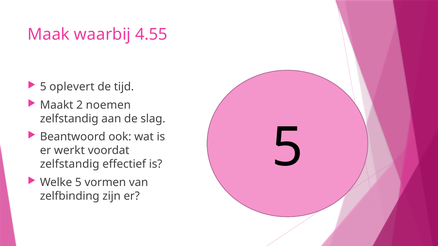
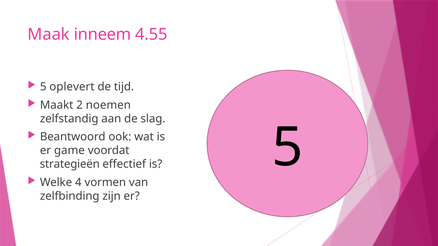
waarbij: waarbij -> inneem (102, 35)
werkt: werkt -> game (69, 151)
zelfstandig: zelfstandig -> strategieën (70, 164)
Welke 5: 5 -> 4 (78, 183)
